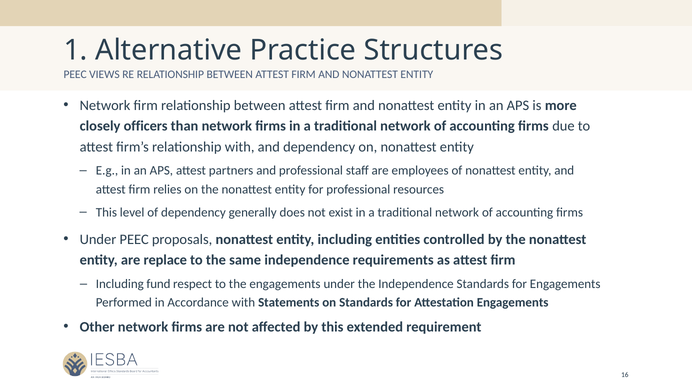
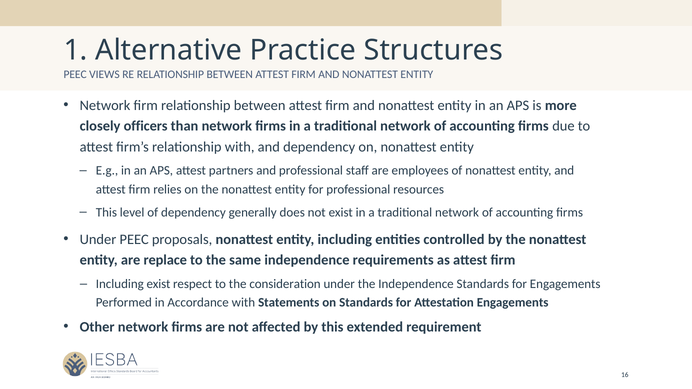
Including fund: fund -> exist (158, 284)
the engagements: engagements -> consideration (285, 284)
